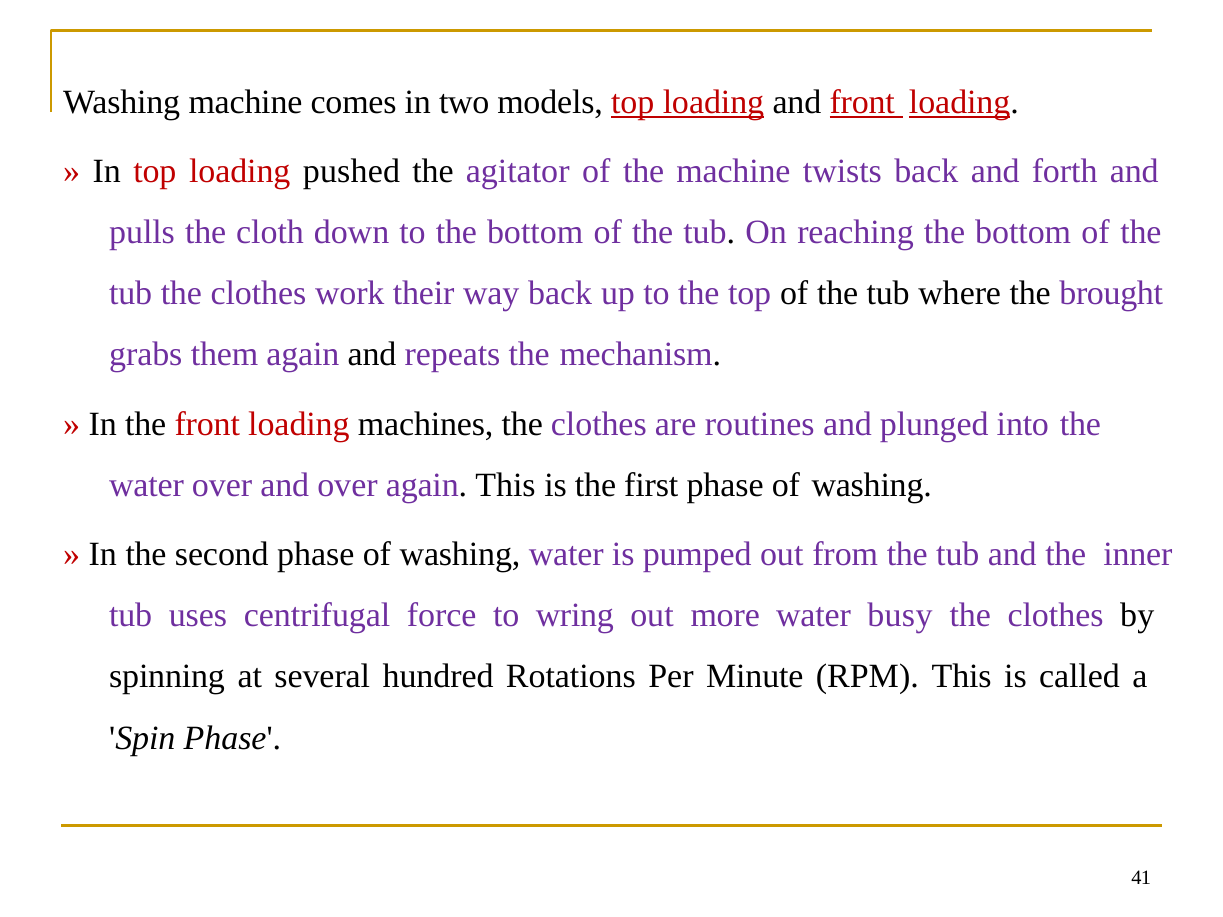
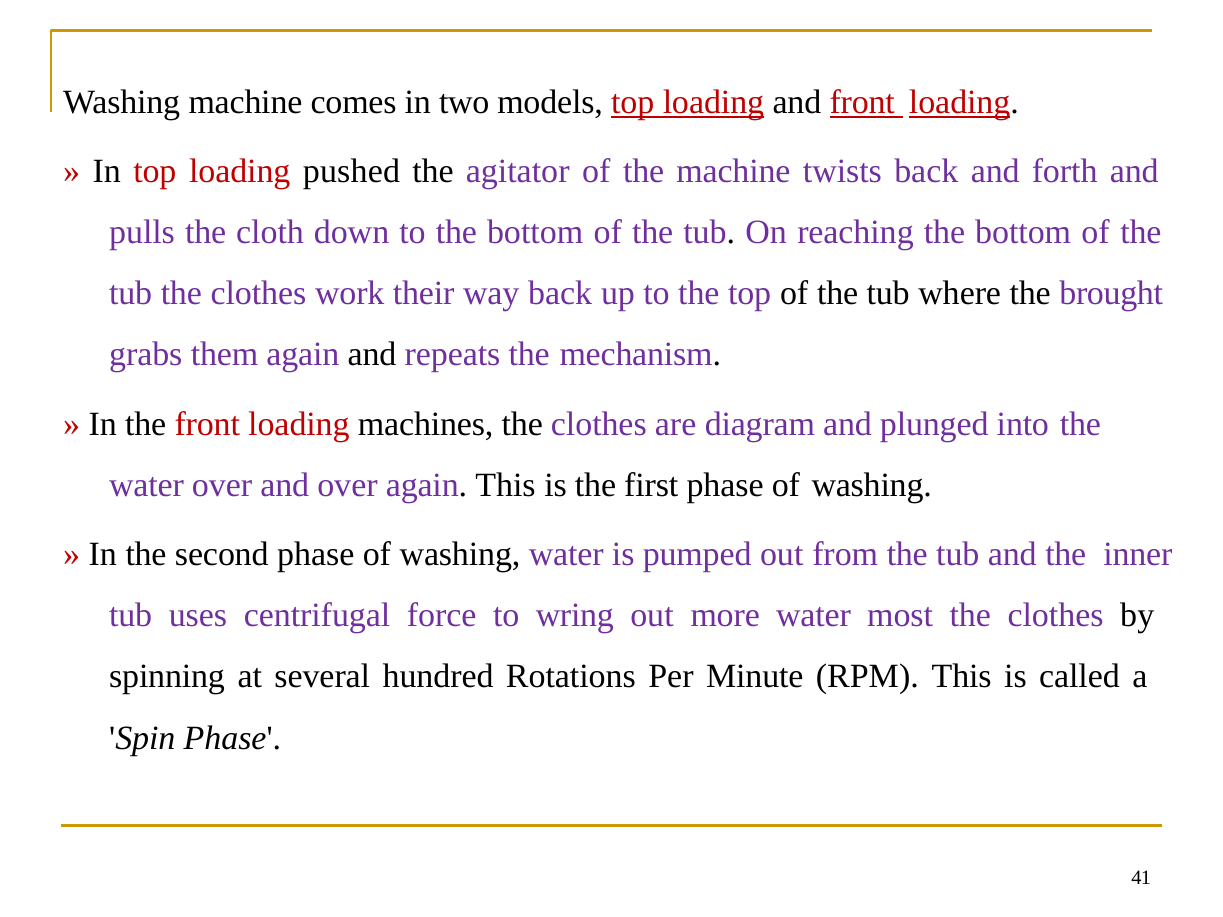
routines: routines -> diagram (760, 424)
busy: busy -> most (900, 616)
